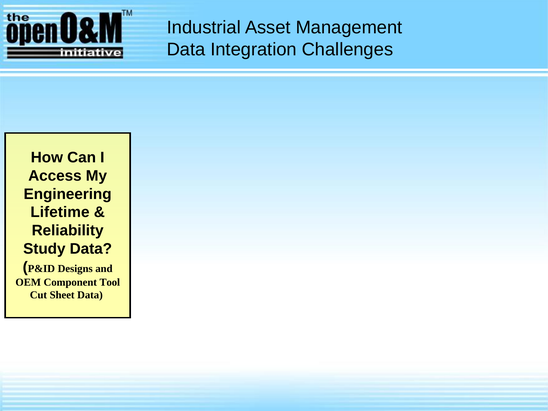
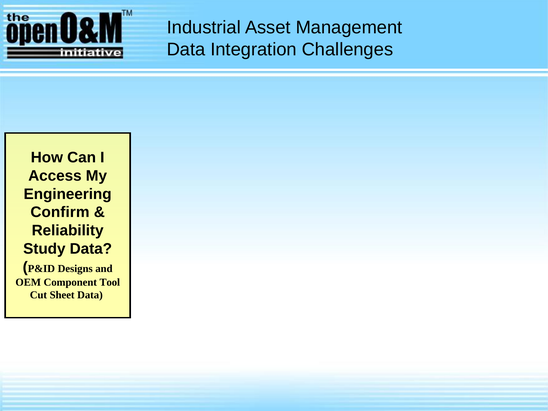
Lifetime: Lifetime -> Confirm (60, 212)
